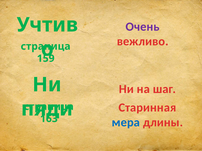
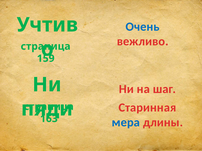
Очень colour: purple -> blue (143, 27)
